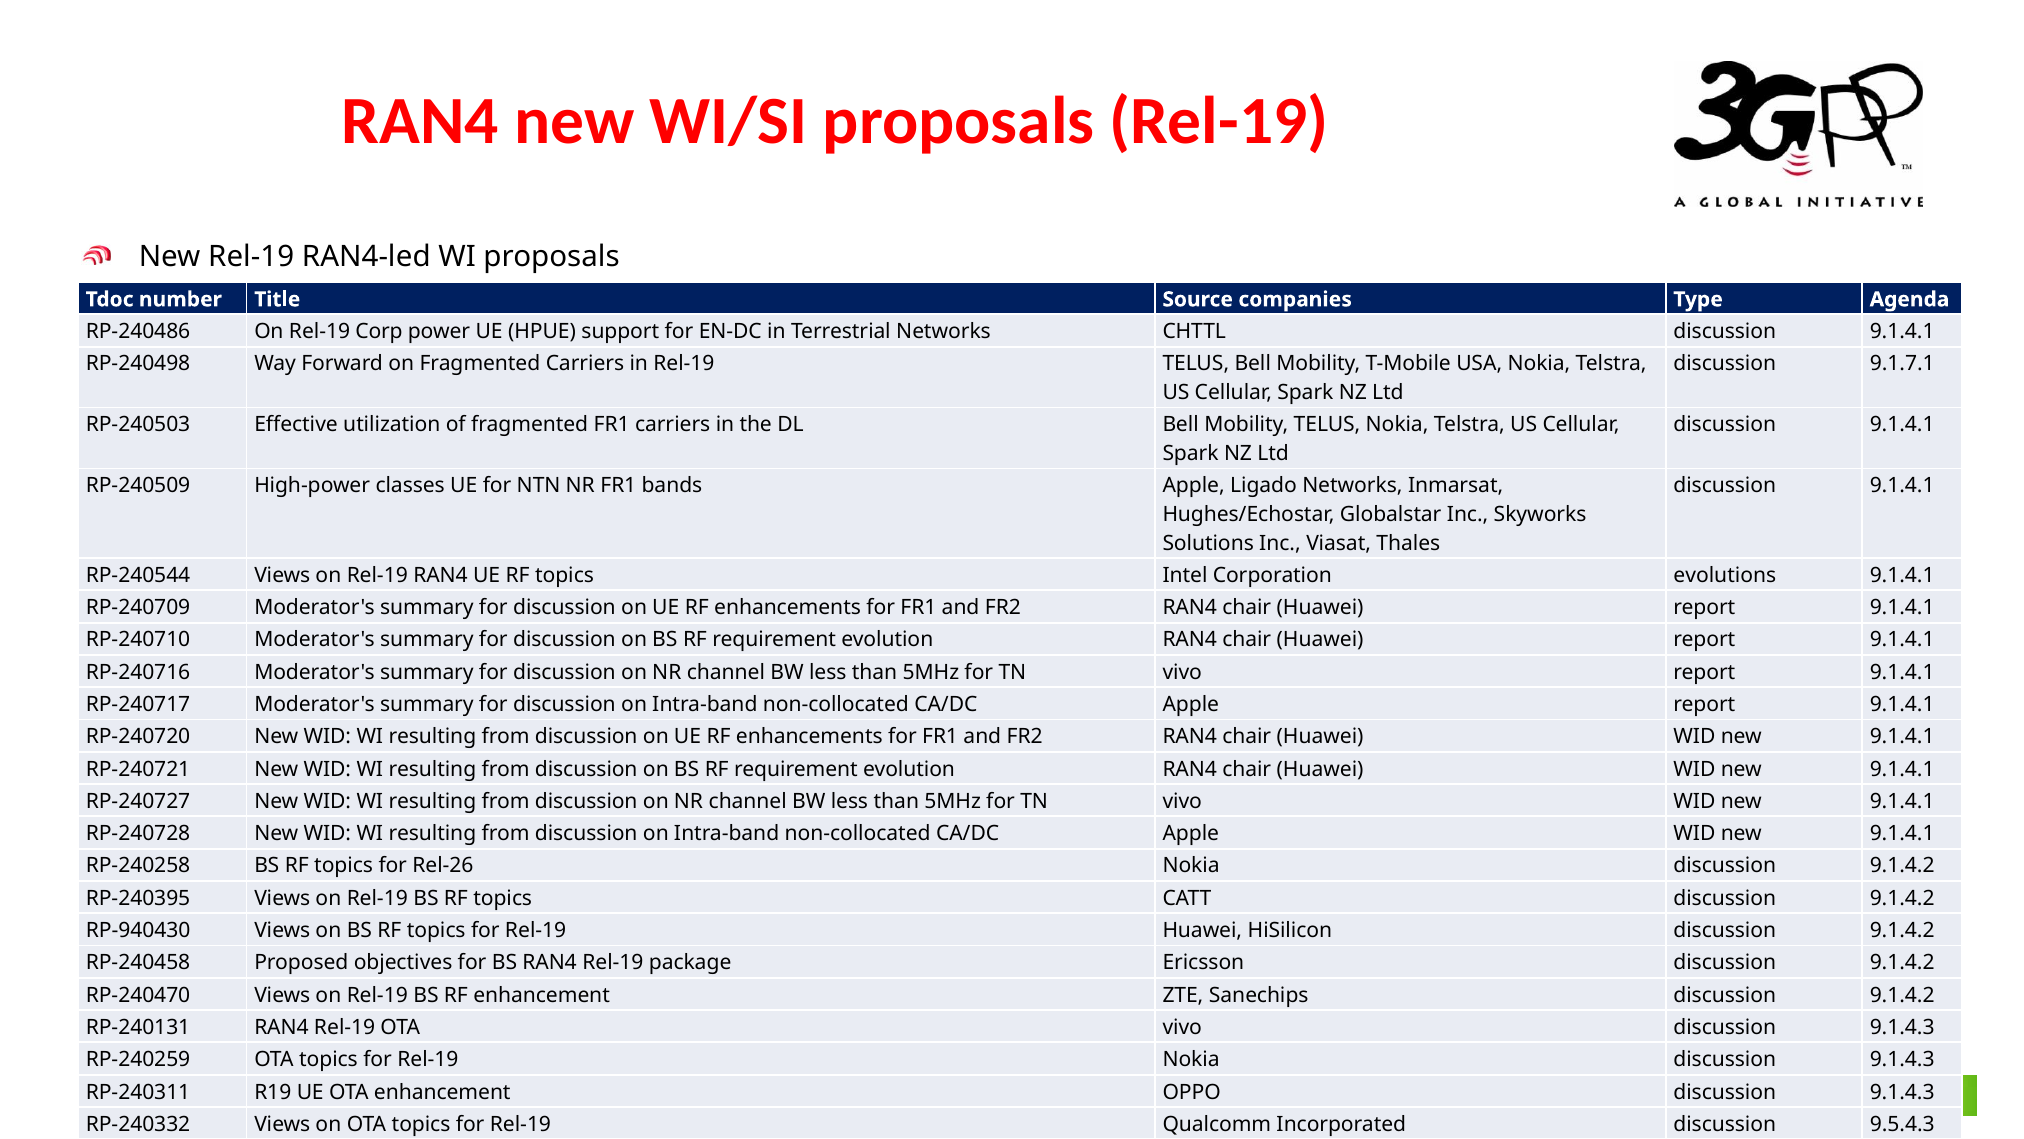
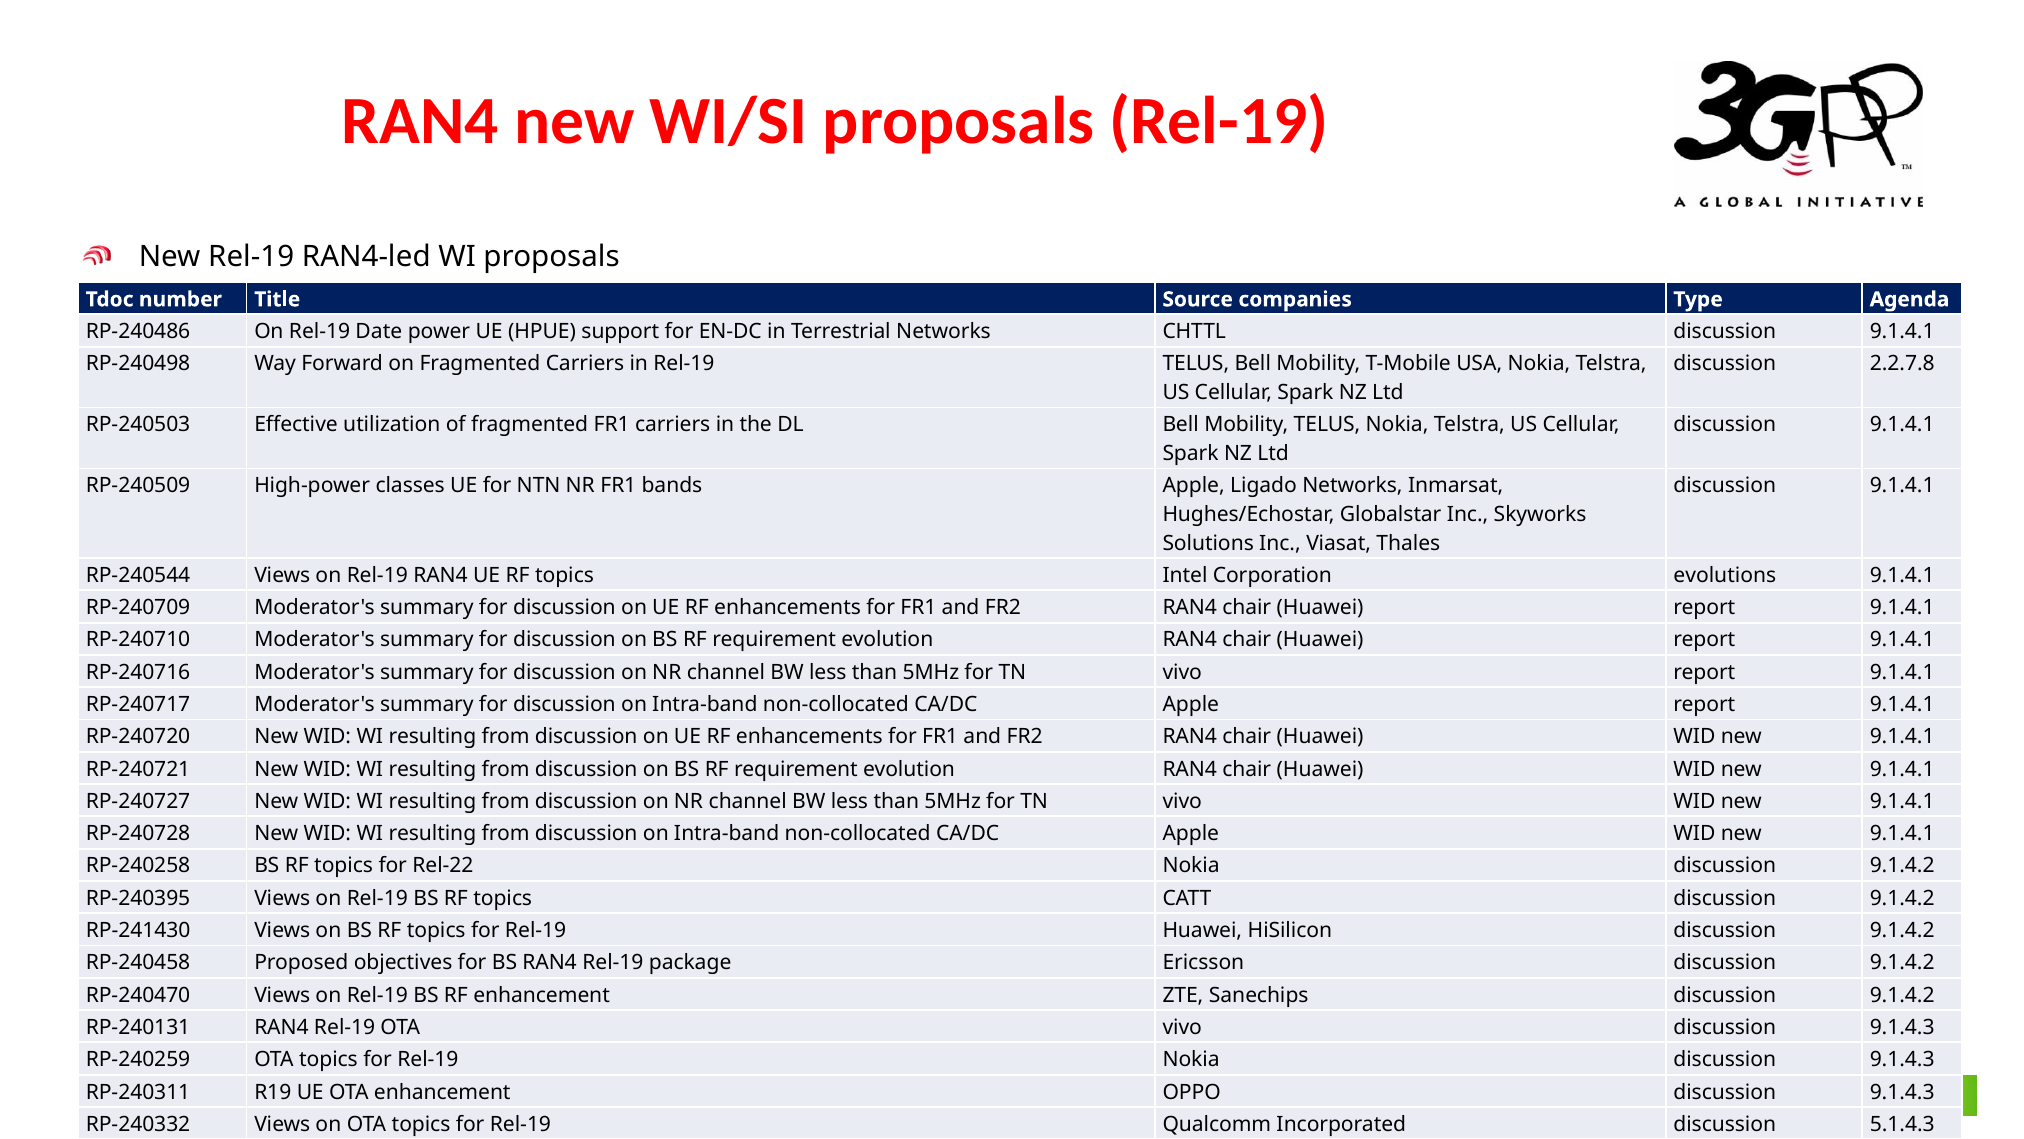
Corp: Corp -> Date (379, 332)
9.1.7.1: 9.1.7.1 -> 2.2.7.8 (1902, 364)
Rel-26: Rel-26 -> Rel-22 (443, 866)
RP-940430: RP-940430 -> RP-241430 (138, 930)
9.5.4.3: 9.5.4.3 -> 5.1.4.3 (1902, 1124)
